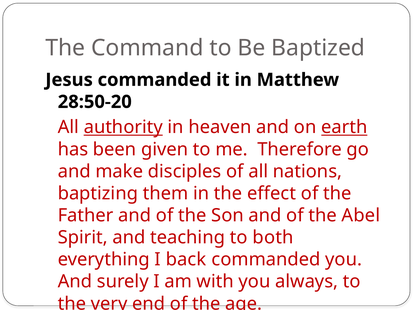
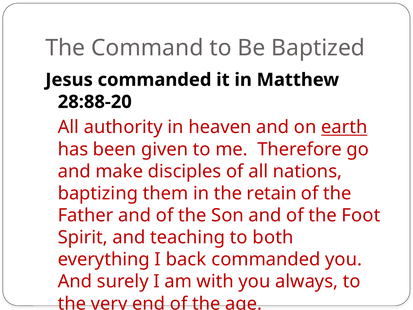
28:50-20: 28:50-20 -> 28:88-20 (95, 102)
authority underline: present -> none (123, 127)
effect: effect -> retain (272, 193)
Abel: Abel -> Foot (361, 215)
